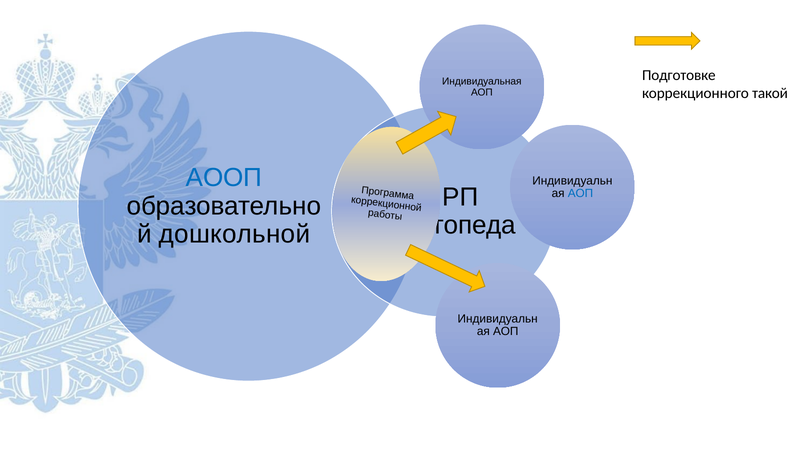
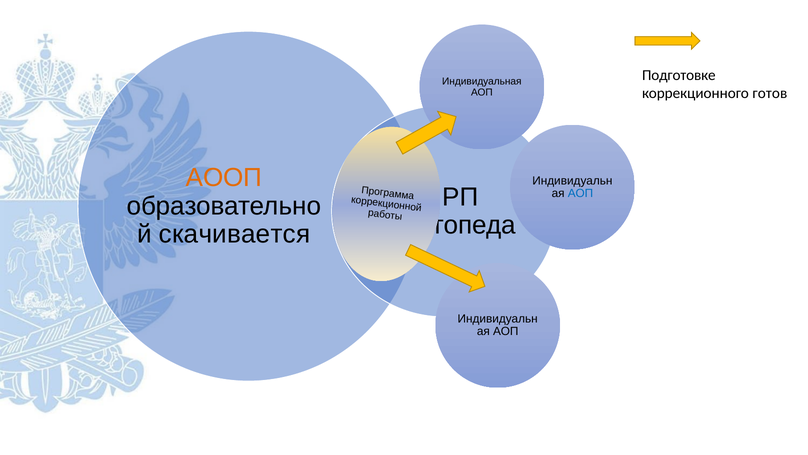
такой: такой -> готов (770, 93)
АООП colour: blue -> orange (224, 178)
дошкольной: дошкольной -> скачивается (235, 234)
